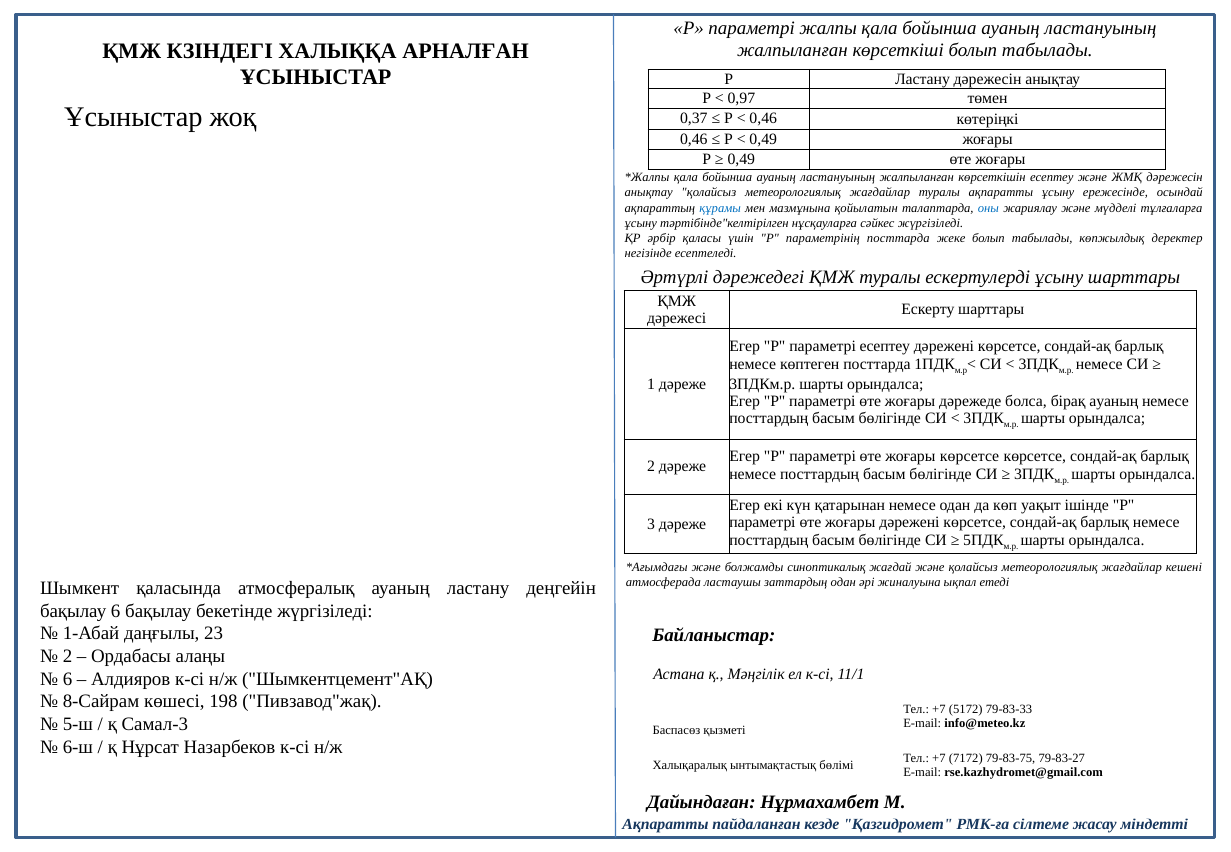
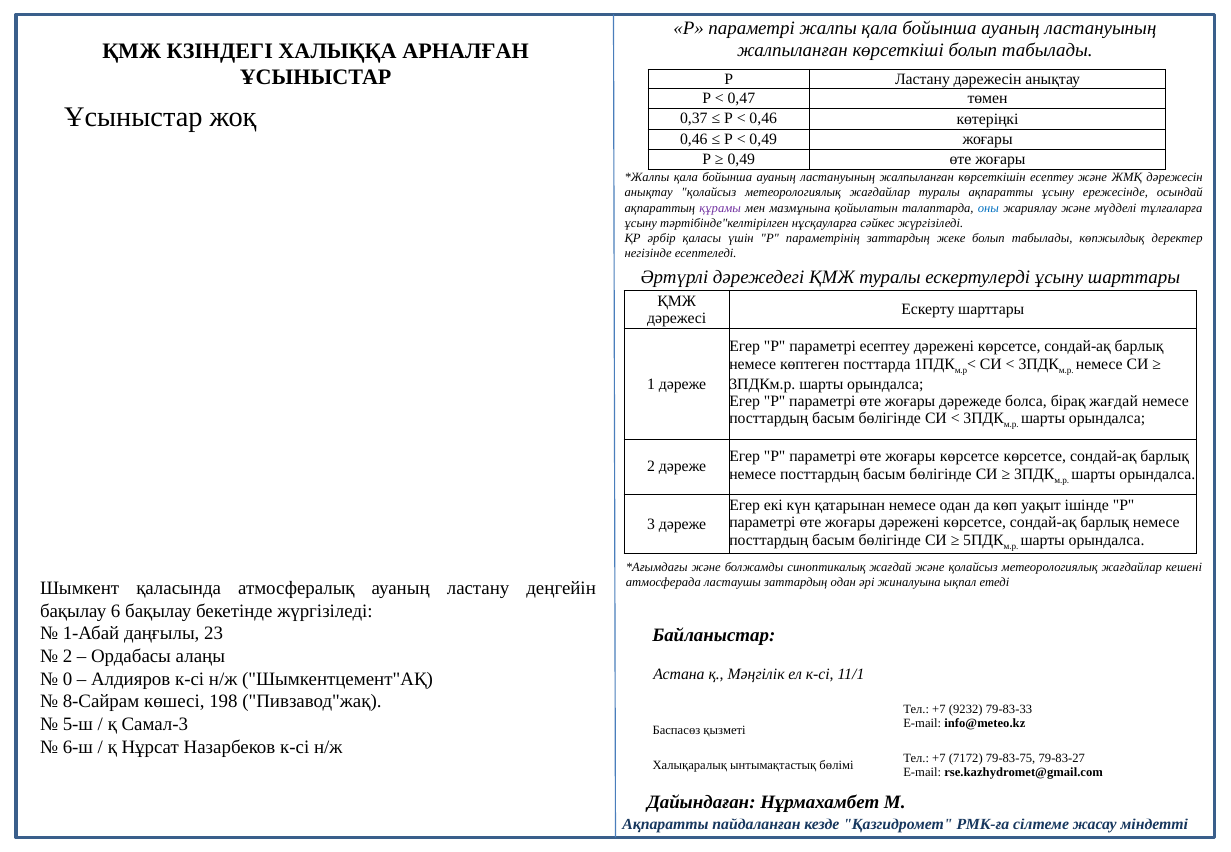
0,97: 0,97 -> 0,47 (741, 98)
құрамы colour: blue -> purple (720, 208)
параметрінің посттарда: посттарда -> заттардың (898, 238)
бірақ ауаның: ауаның -> жағдай (1114, 401)
6: 6 -> 0 (67, 679)
5172: 5172 -> 9232 (966, 710)
